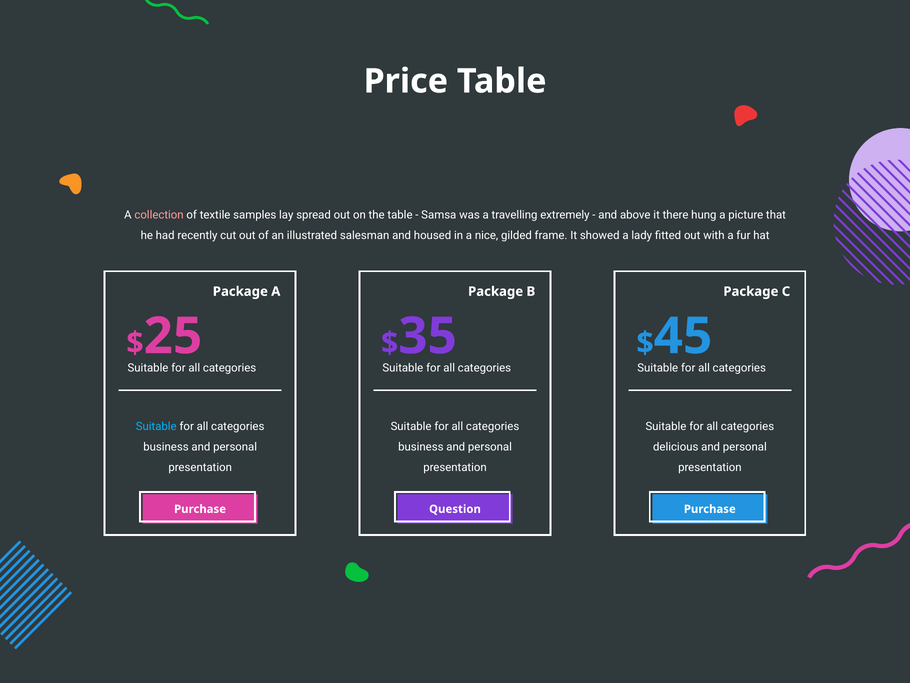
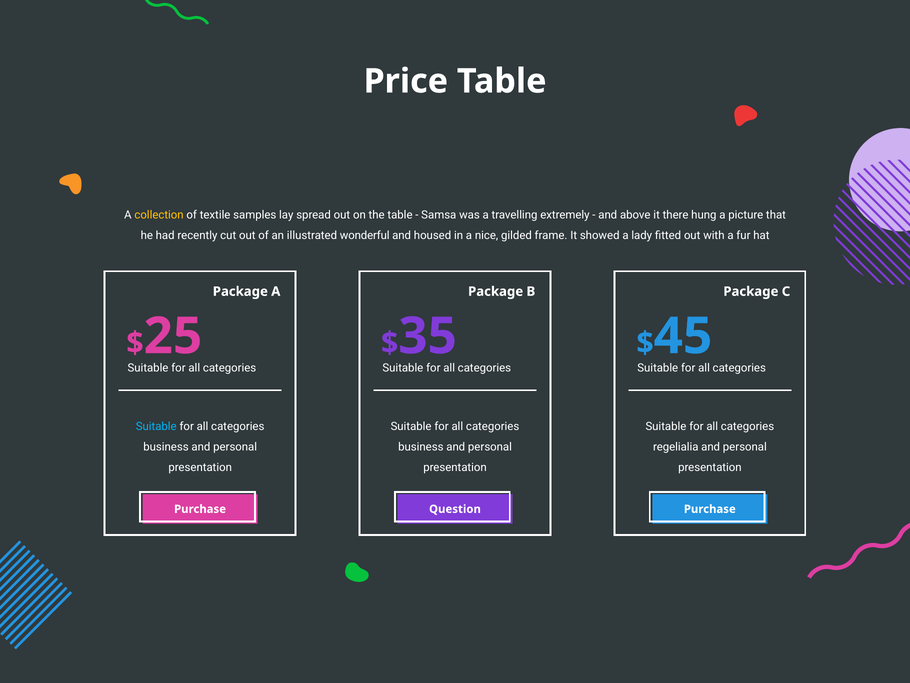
collection colour: pink -> yellow (159, 215)
salesman: salesman -> wonderful (365, 235)
delicious: delicious -> regelialia (676, 447)
